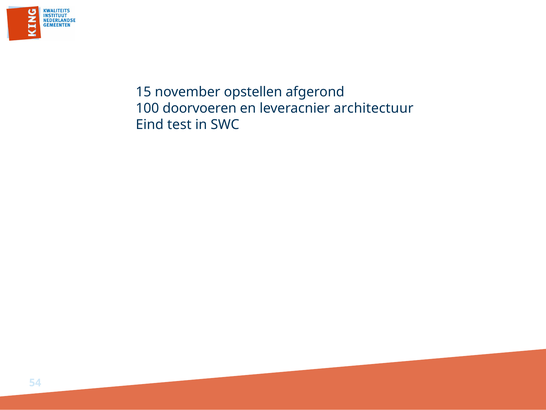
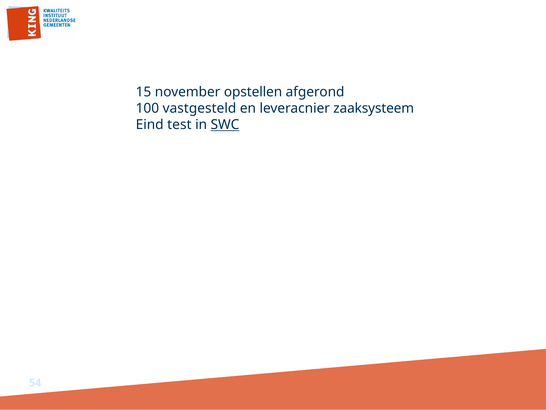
doorvoeren: doorvoeren -> vastgesteld (199, 108)
architectuur: architectuur -> zaaksysteem (374, 108)
SWC underline: none -> present (225, 125)
